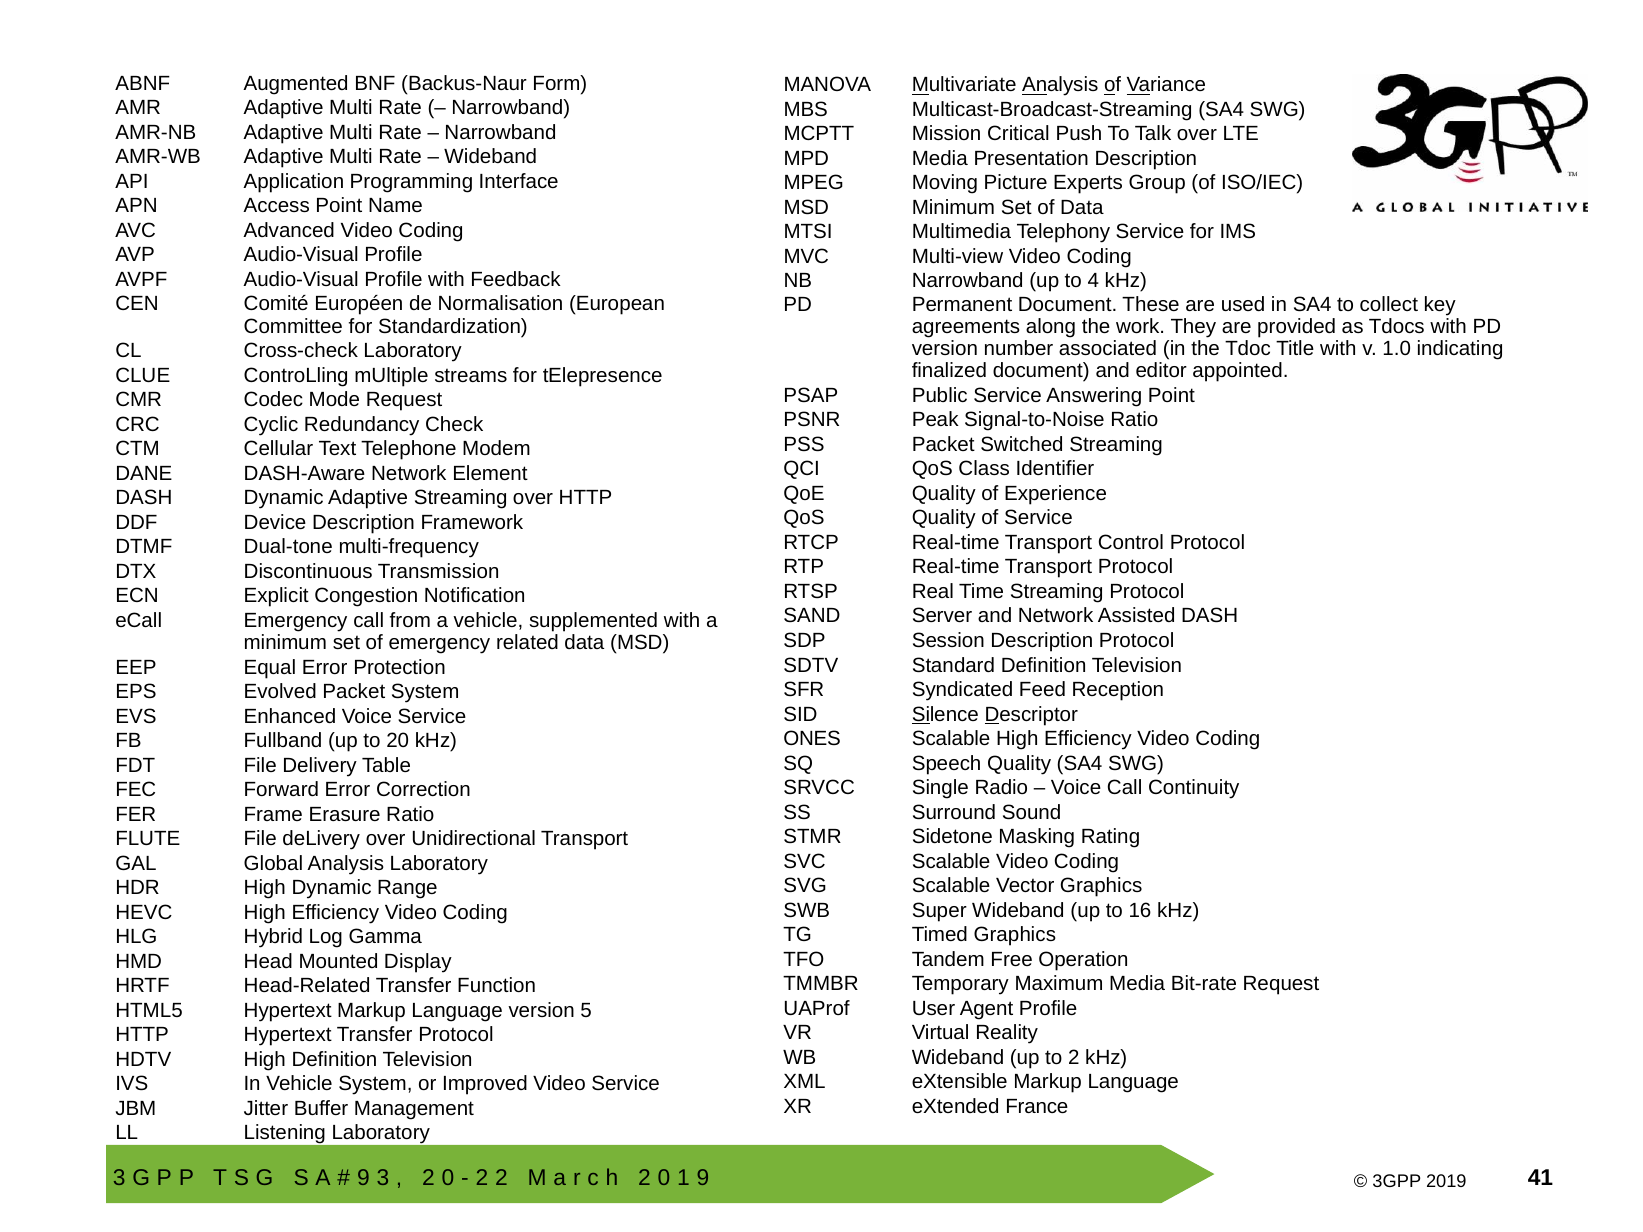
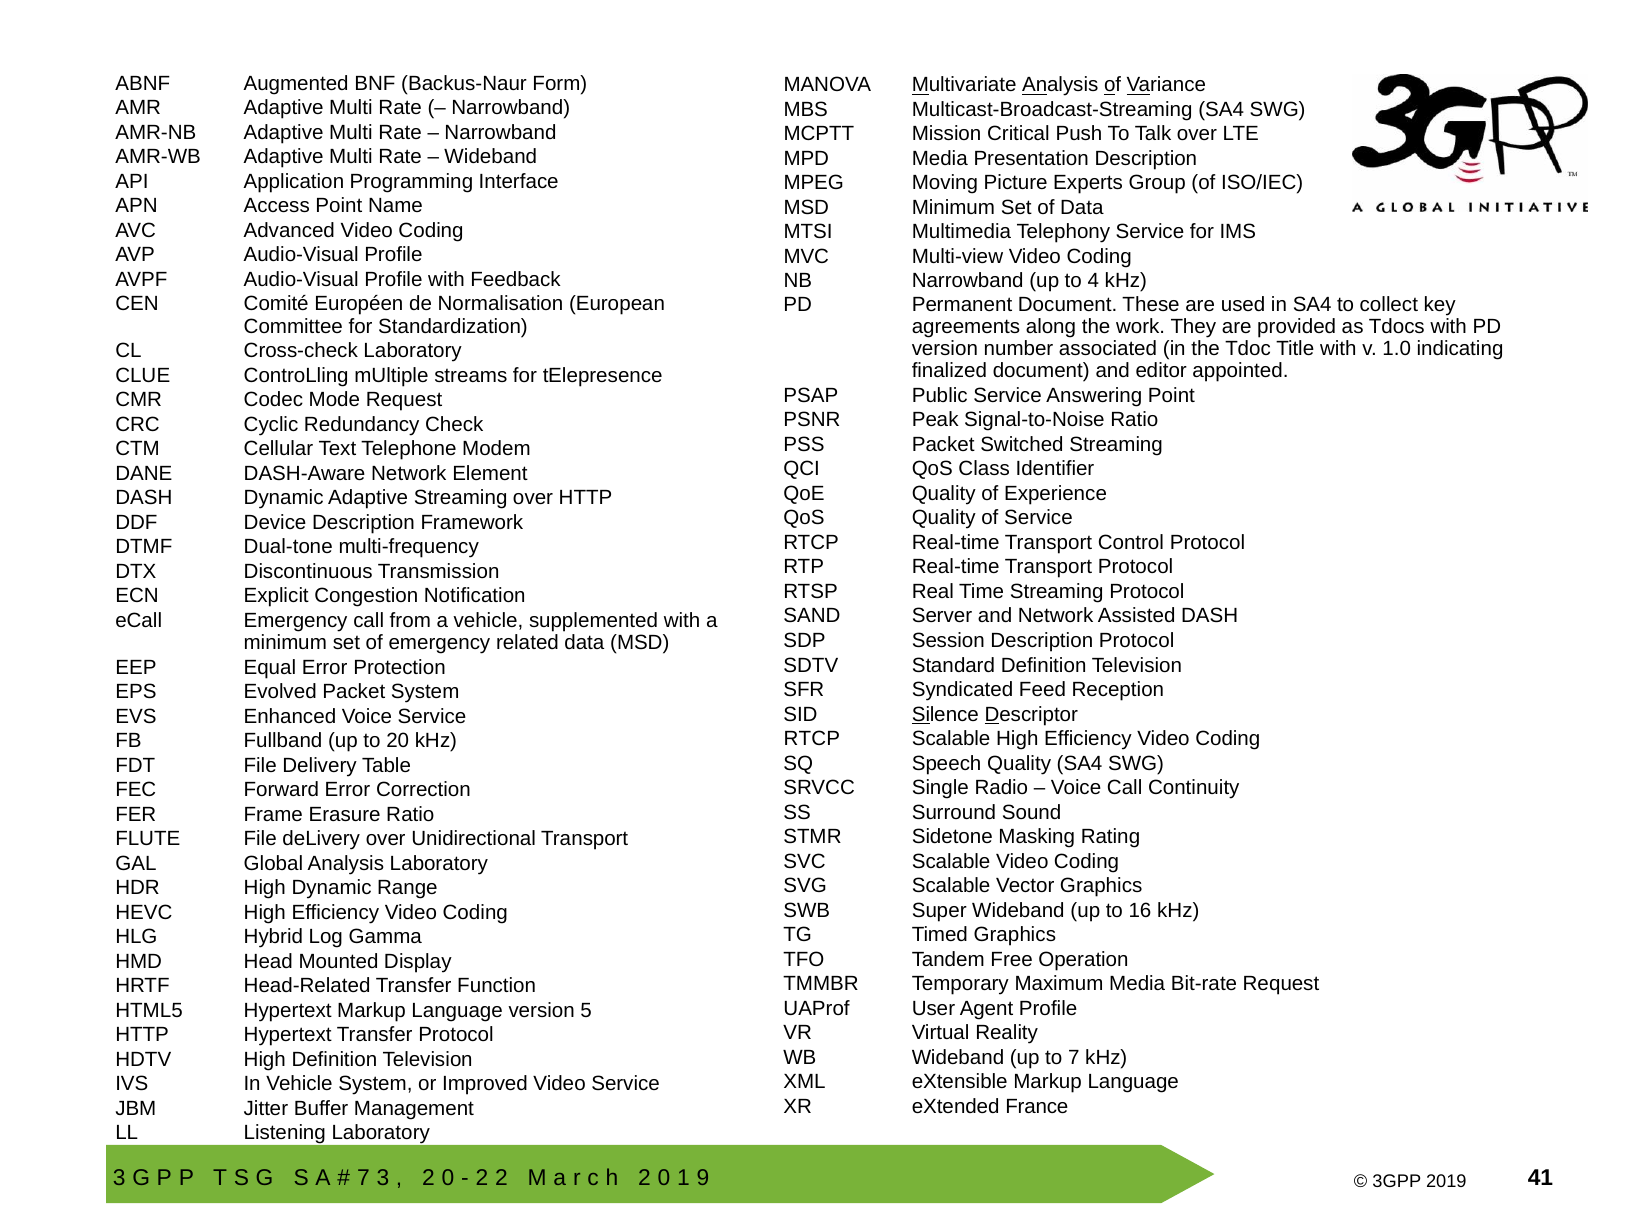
ONES: ONES -> RTCP (812, 739)
to 2: 2 -> 7 (1074, 1058)
9: 9 -> 7 (363, 1178)
